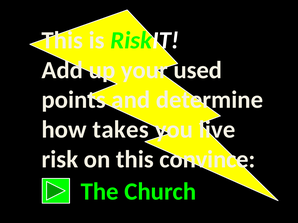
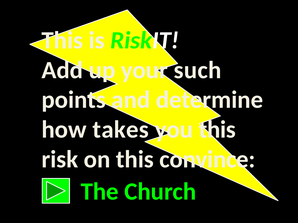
used: used -> such (198, 70)
you live: live -> this (217, 130)
